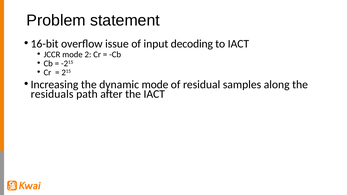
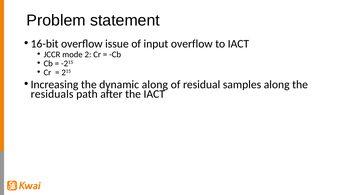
input decoding: decoding -> overflow (192, 44)
dynamic mode: mode -> along (155, 85)
